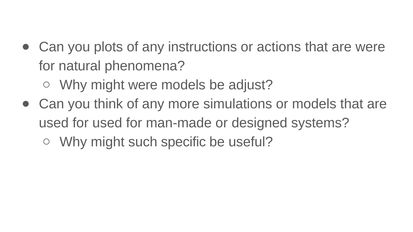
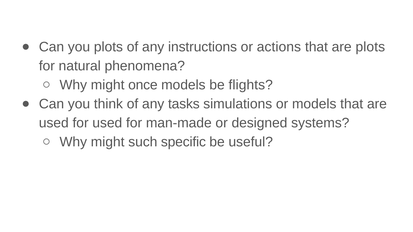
are were: were -> plots (370, 47)
might were: were -> once (143, 85)
adjust: adjust -> flights (251, 85)
more: more -> tasks (184, 104)
